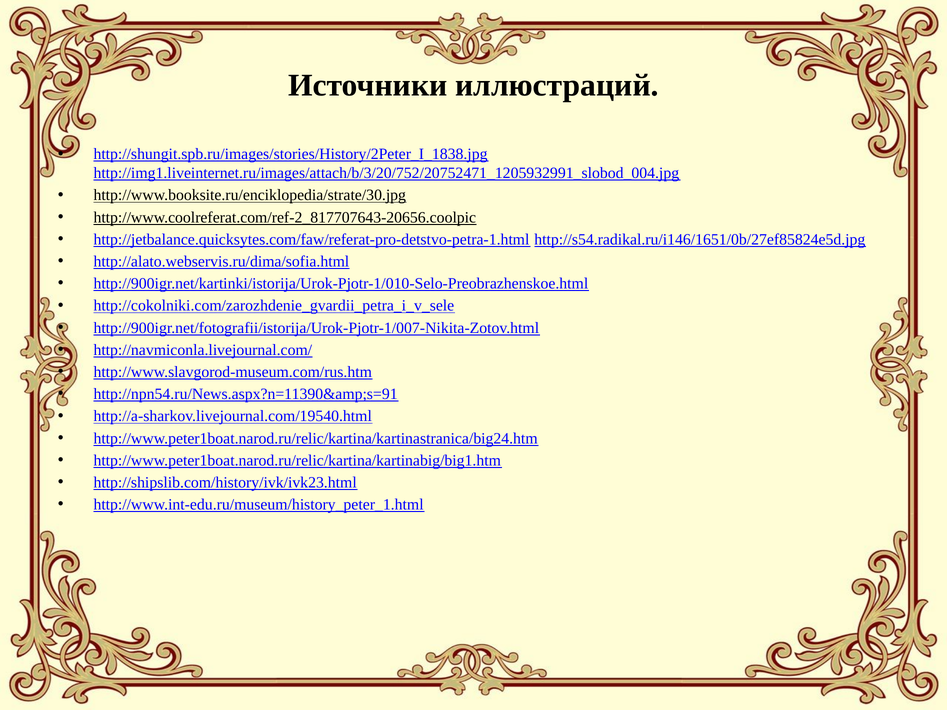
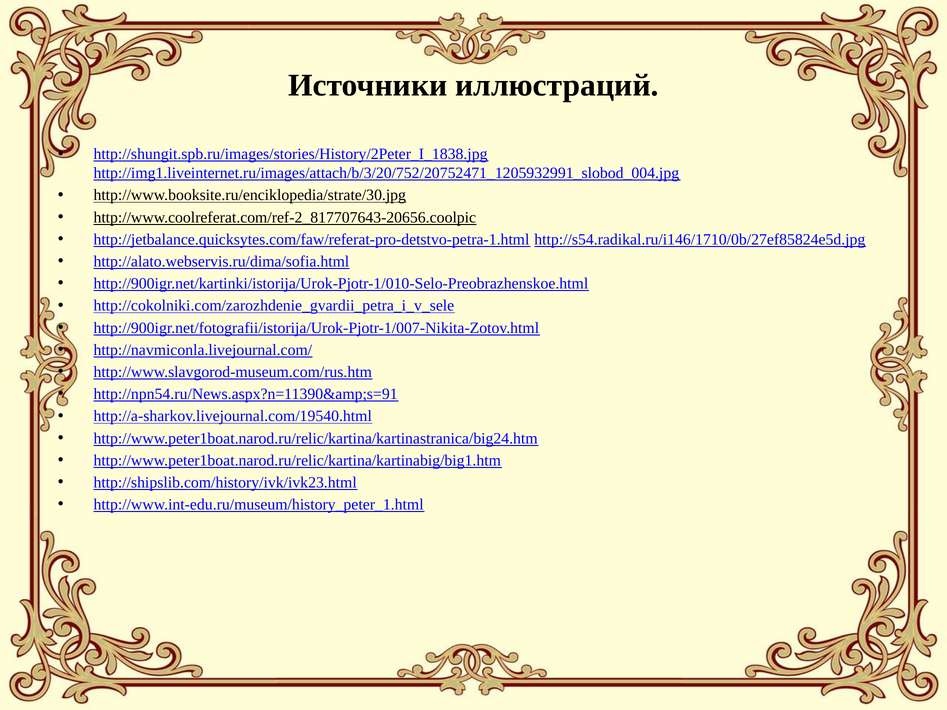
http://s54.radikal.ru/i146/1651/0b/27ef85824e5d.jpg: http://s54.radikal.ru/i146/1651/0b/27ef85824e5d.jpg -> http://s54.radikal.ru/i146/1710/0b/27ef85824e5d.jpg (700, 239)
